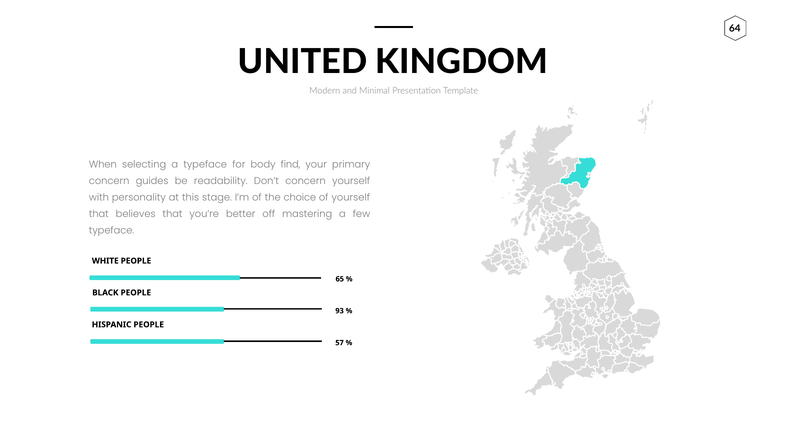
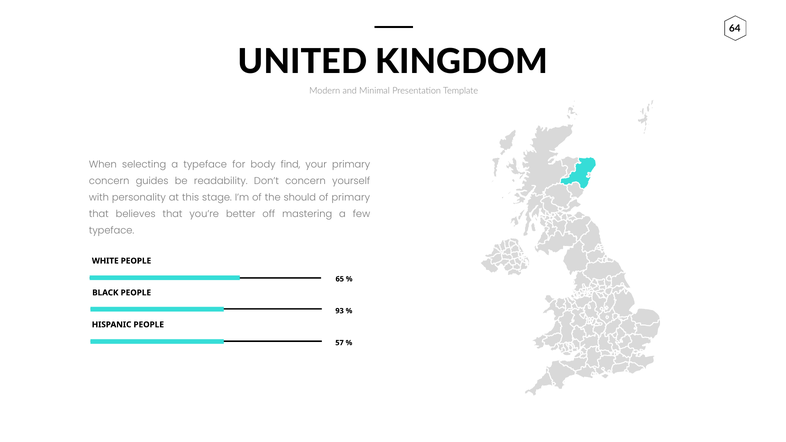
choice: choice -> should (300, 198)
of yourself: yourself -> primary (351, 198)
